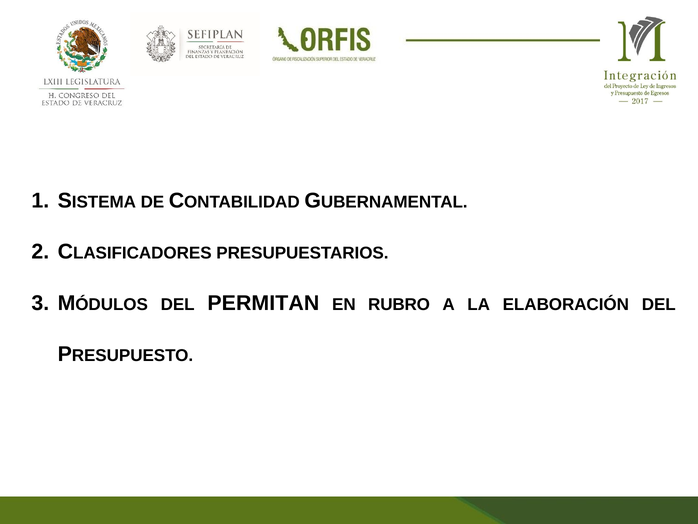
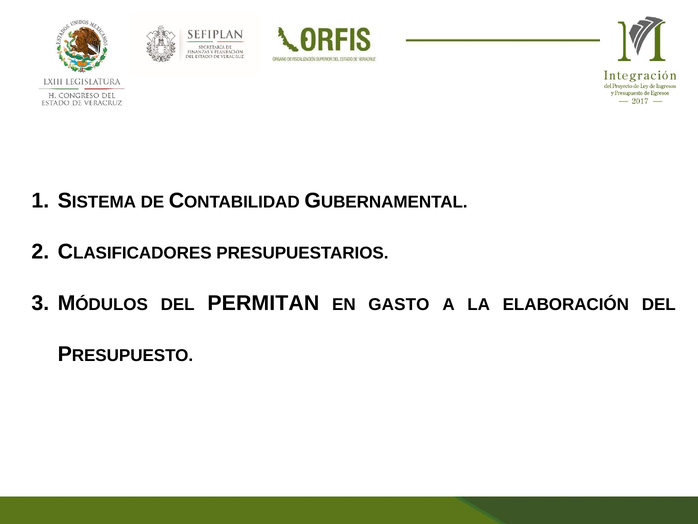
RUBRO: RUBRO -> GASTO (399, 304)
